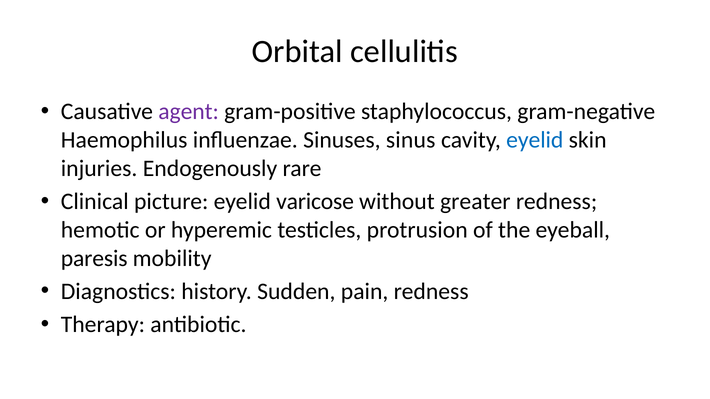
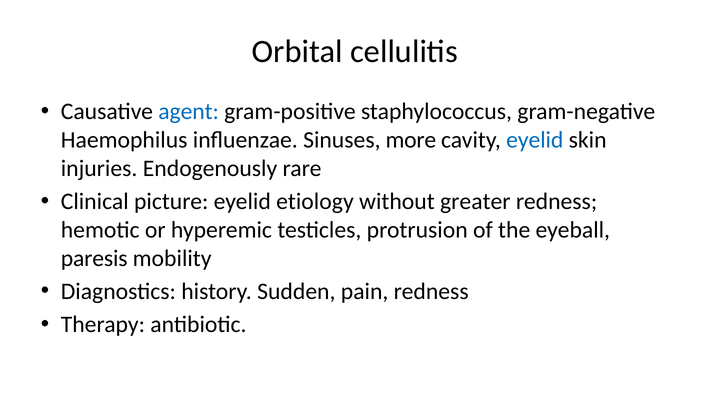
agent colour: purple -> blue (189, 112)
sinus: sinus -> more (411, 140)
varicose: varicose -> etiology (315, 202)
